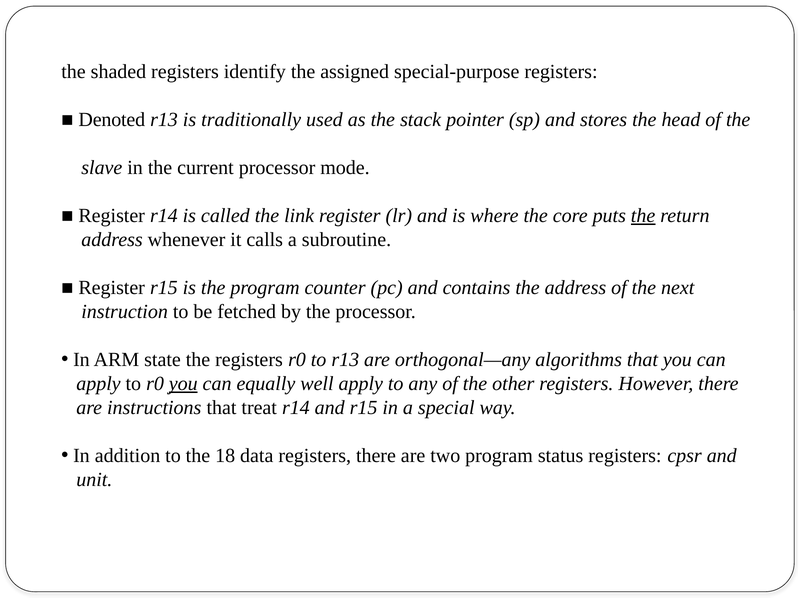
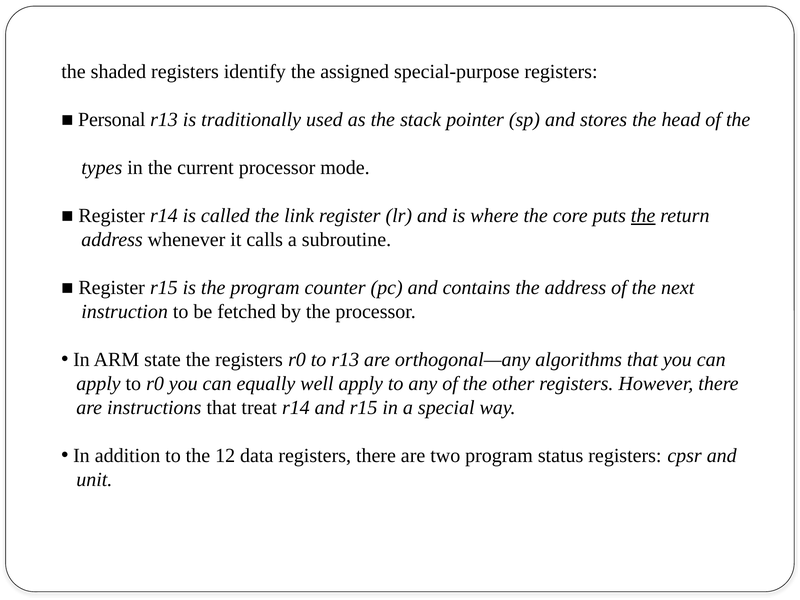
Denoted: Denoted -> Personal (112, 120)
slave: slave -> types (102, 168)
you underline: present -> none (183, 384)
18: 18 -> 12 (225, 456)
